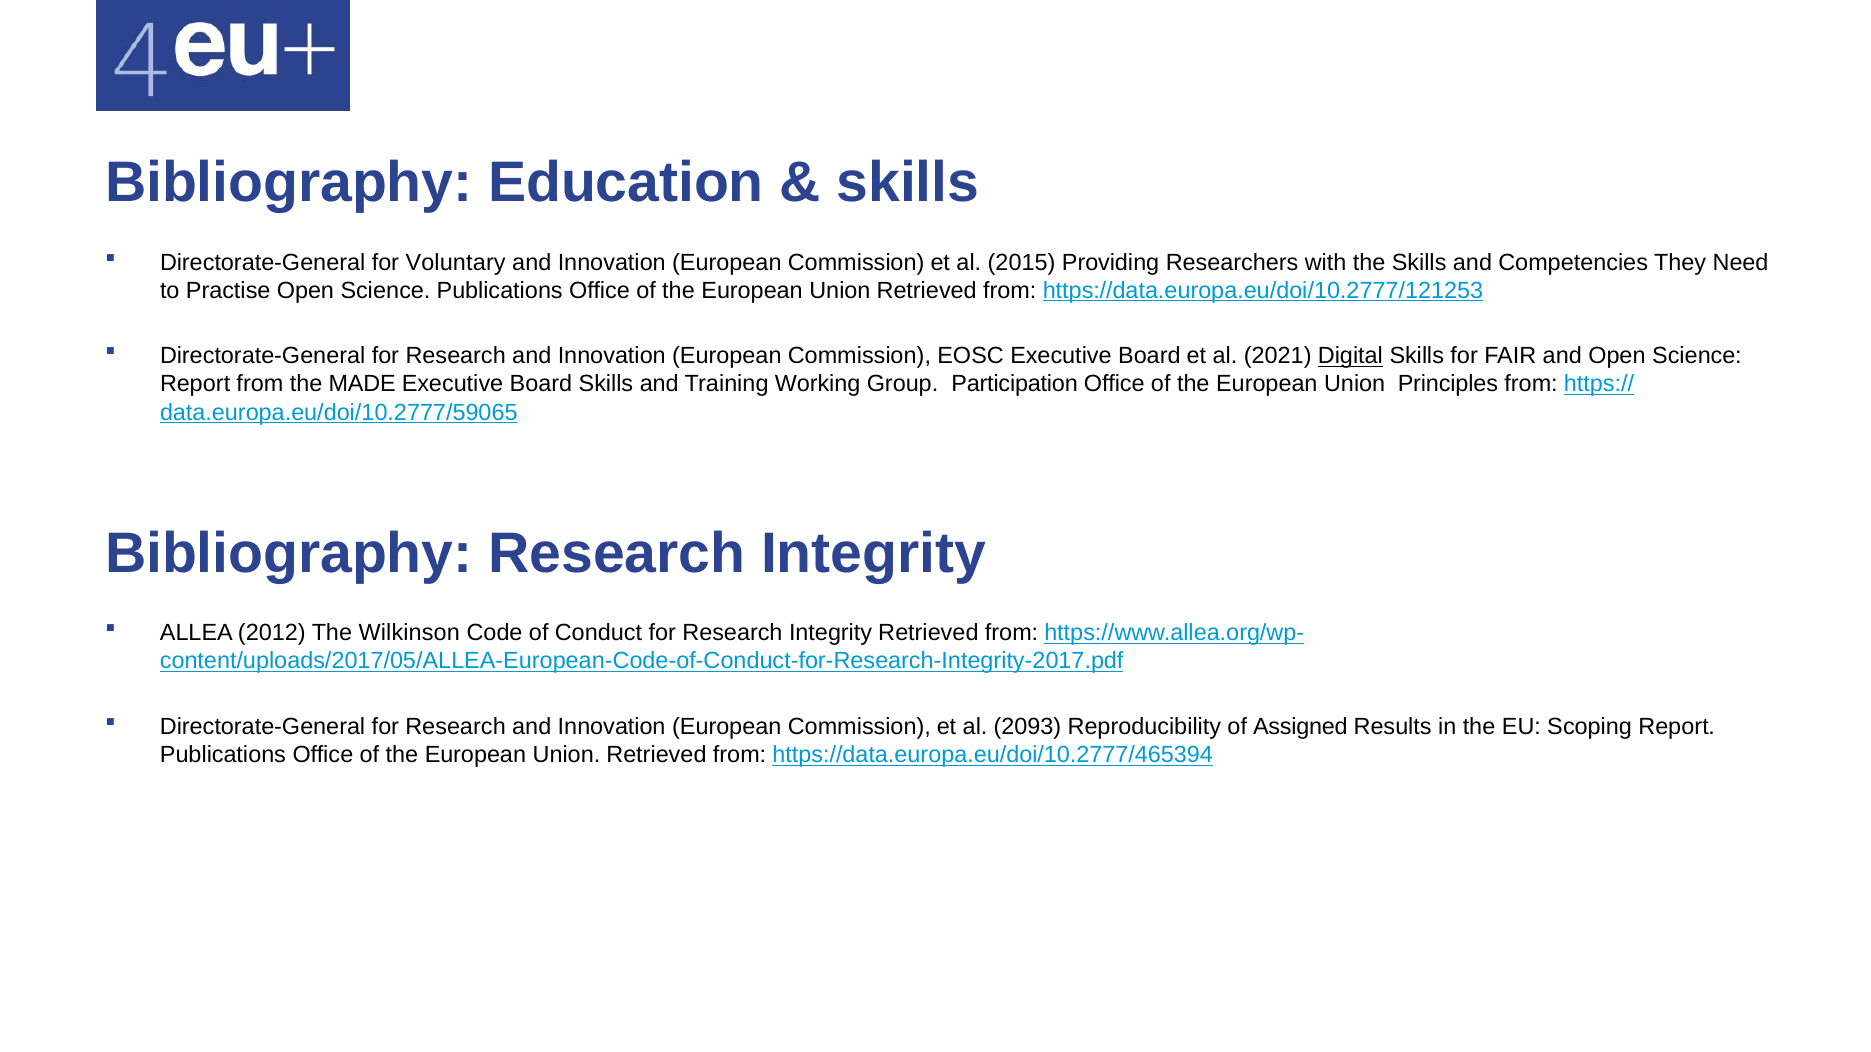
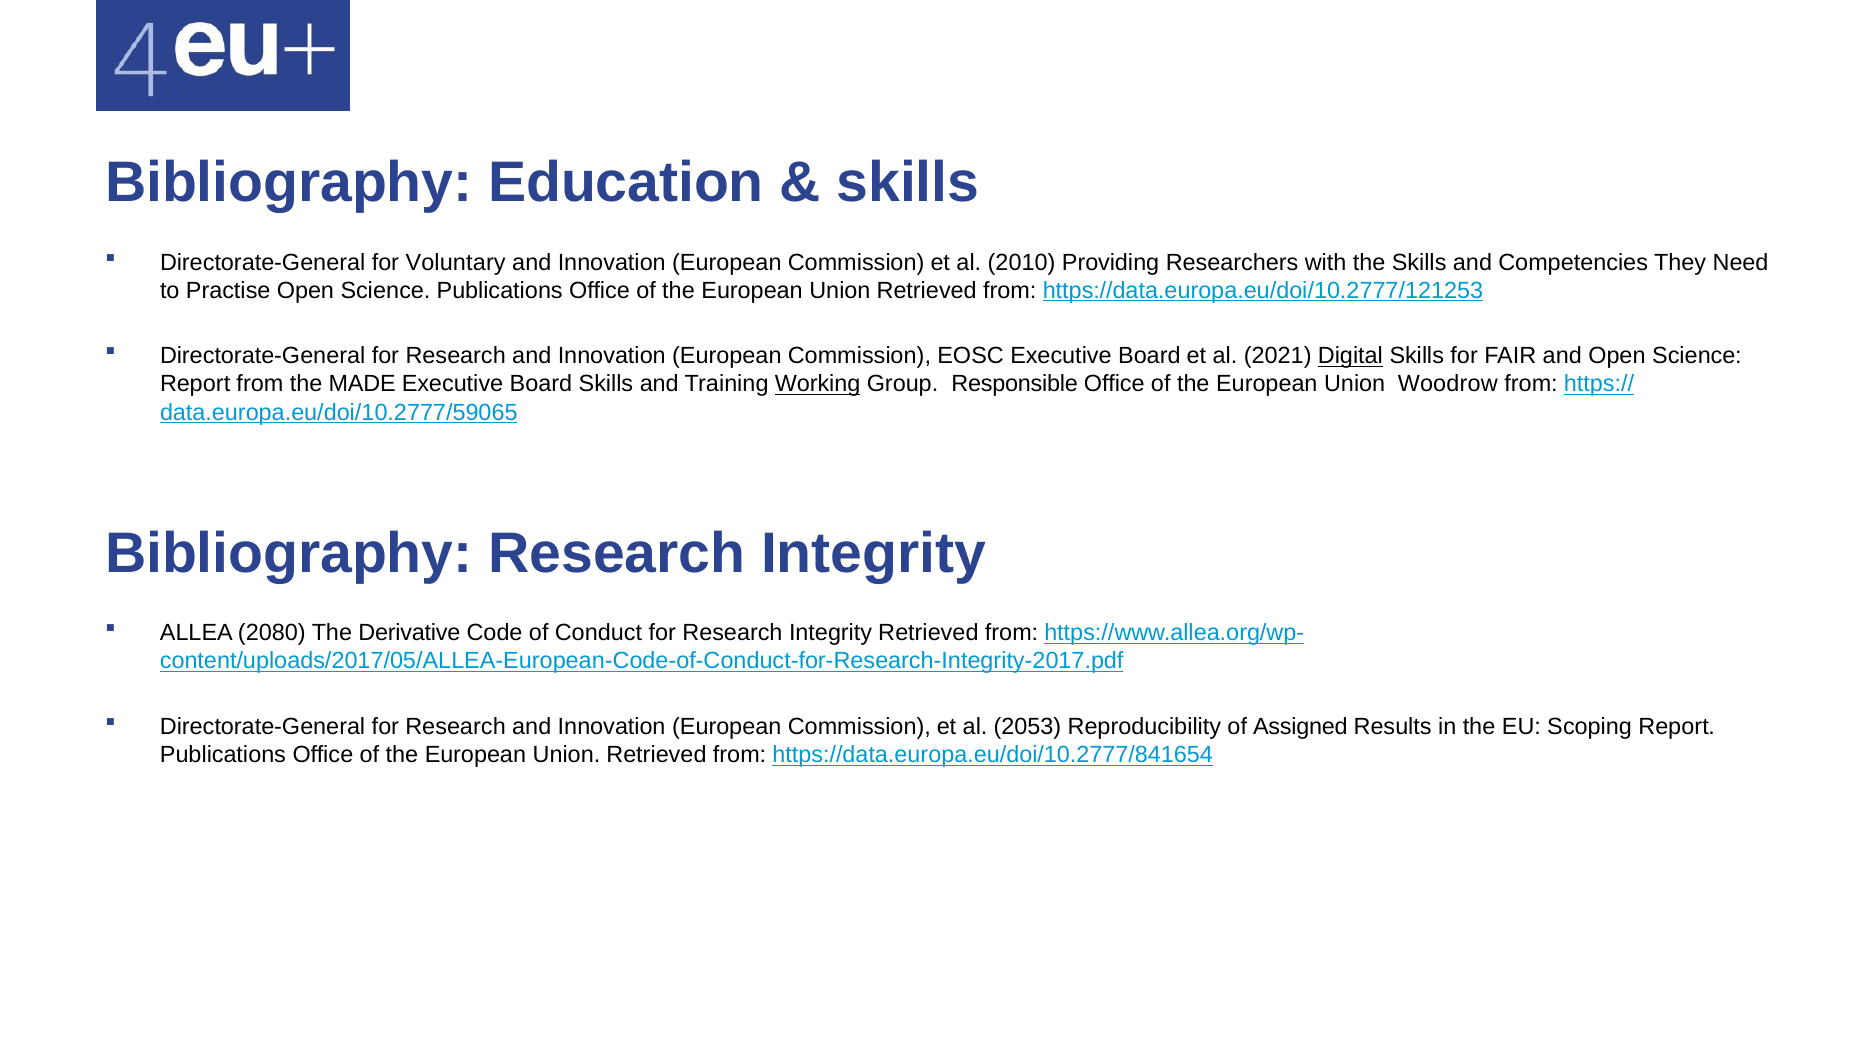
2015: 2015 -> 2010 (1022, 262)
Working underline: none -> present (818, 384)
Participation: Participation -> Responsible (1015, 384)
Principles: Principles -> Woodrow (1448, 384)
2012: 2012 -> 2080 (272, 633)
Wilkinson: Wilkinson -> Derivative (409, 633)
2093: 2093 -> 2053 (1027, 727)
https://data.europa.eu/doi/10.2777/465394: https://data.europa.eu/doi/10.2777/465394 -> https://data.europa.eu/doi/10.2777/841654 (993, 755)
